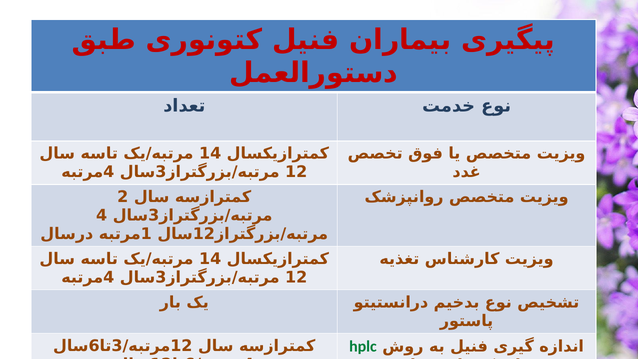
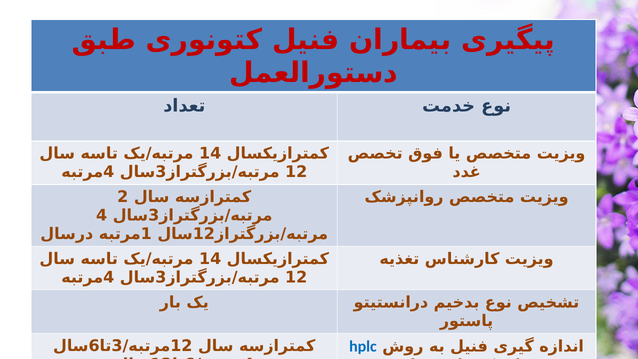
hplc colour: green -> blue (363, 346)
